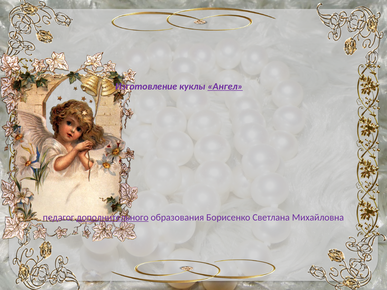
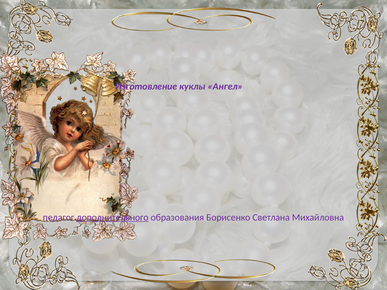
Ангел underline: present -> none (225, 86)
